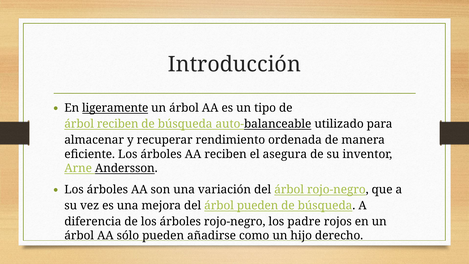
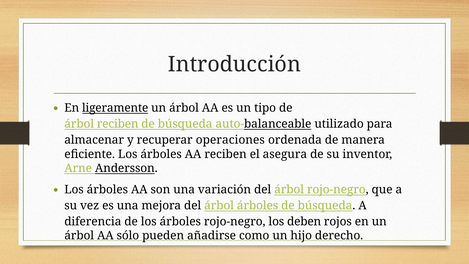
rendimiento: rendimiento -> operaciones (230, 140)
árbol pueden: pueden -> árboles (258, 205)
padre: padre -> deben (304, 221)
